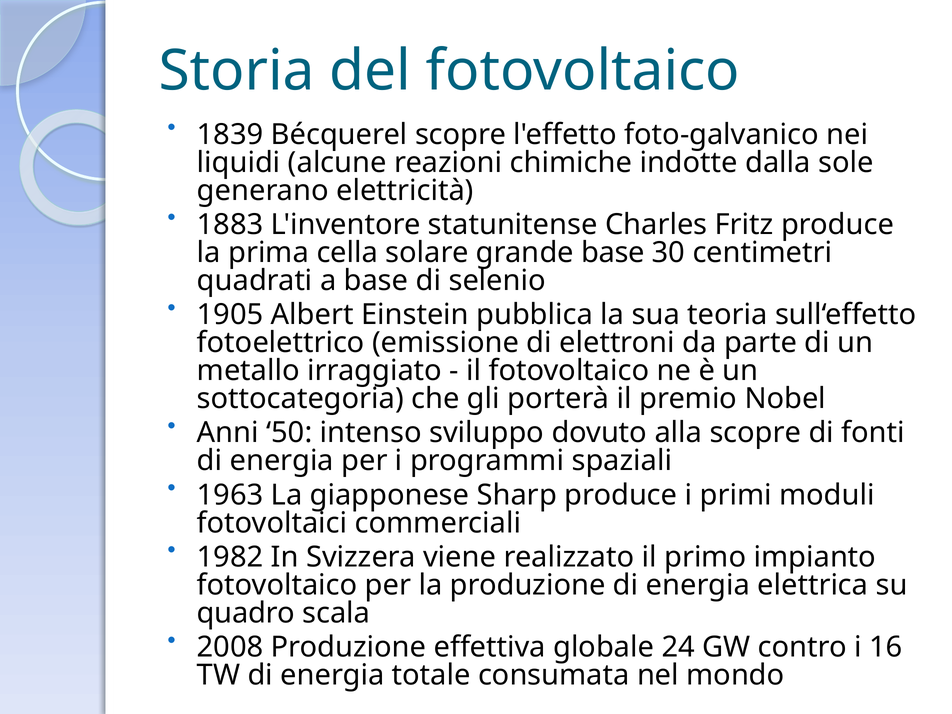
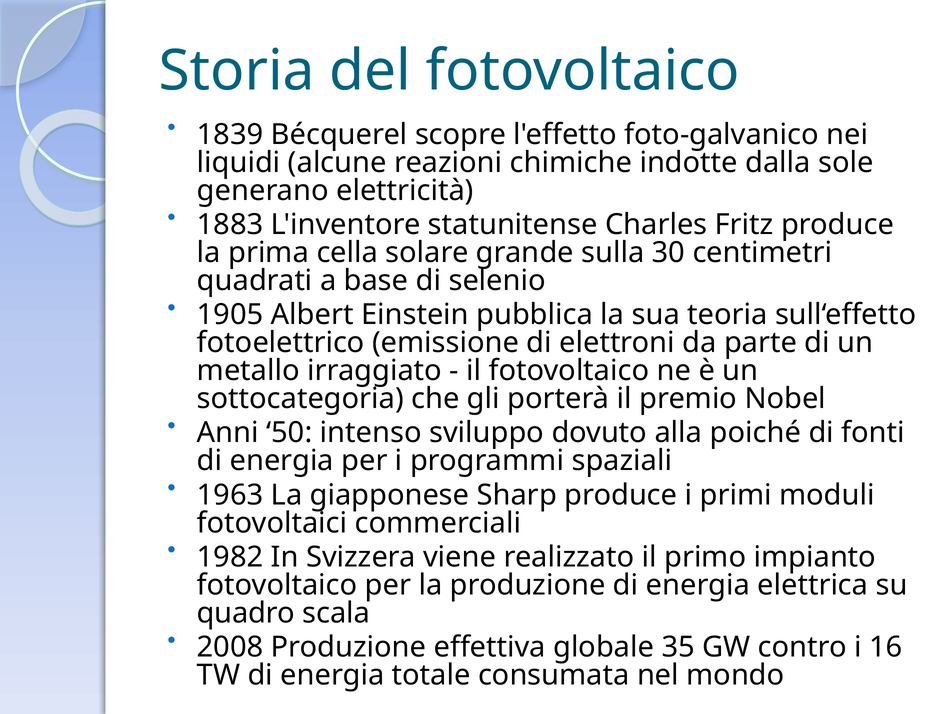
grande base: base -> sulla (613, 253)
alla scopre: scopre -> poiché (755, 433)
24: 24 -> 35 (678, 647)
